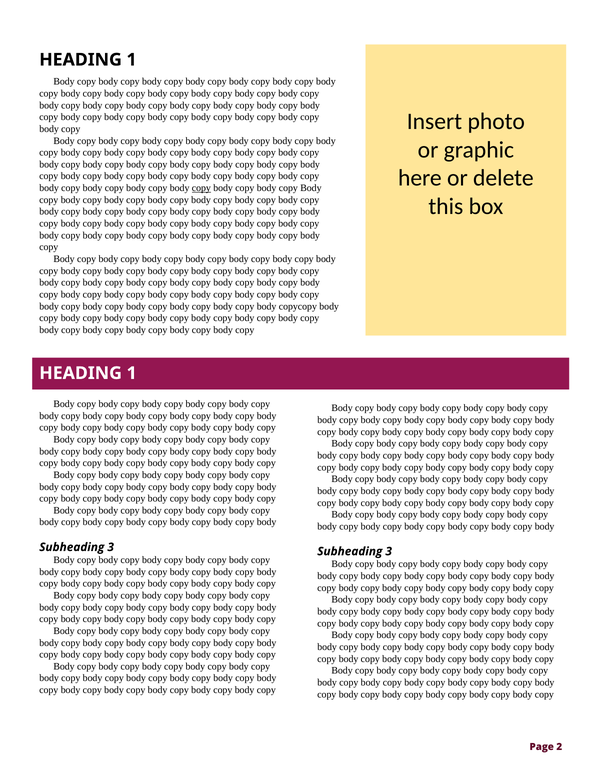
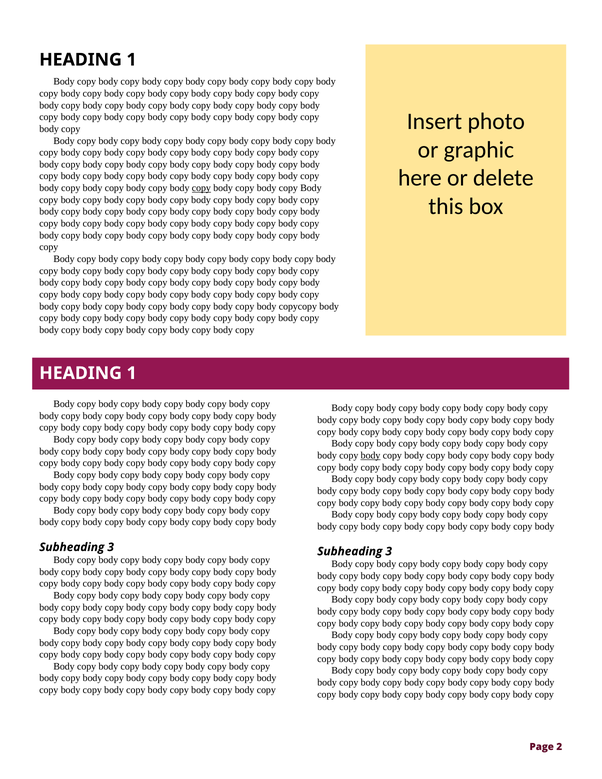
body underline: none -> present (371, 456)
